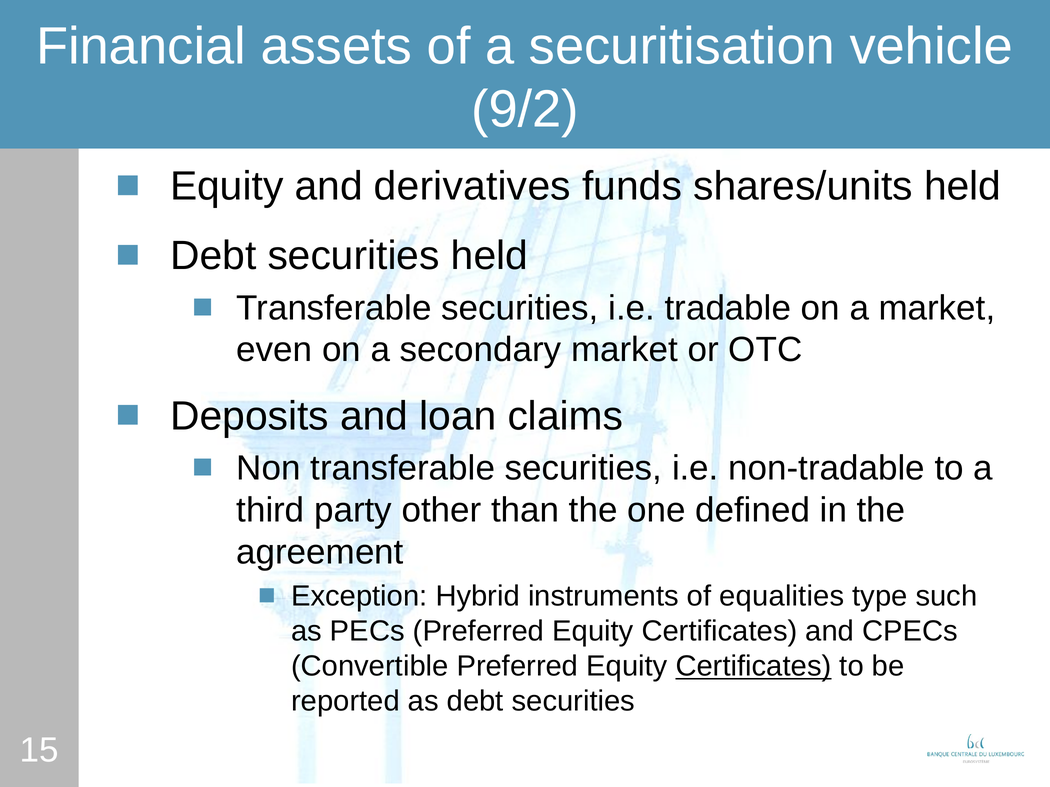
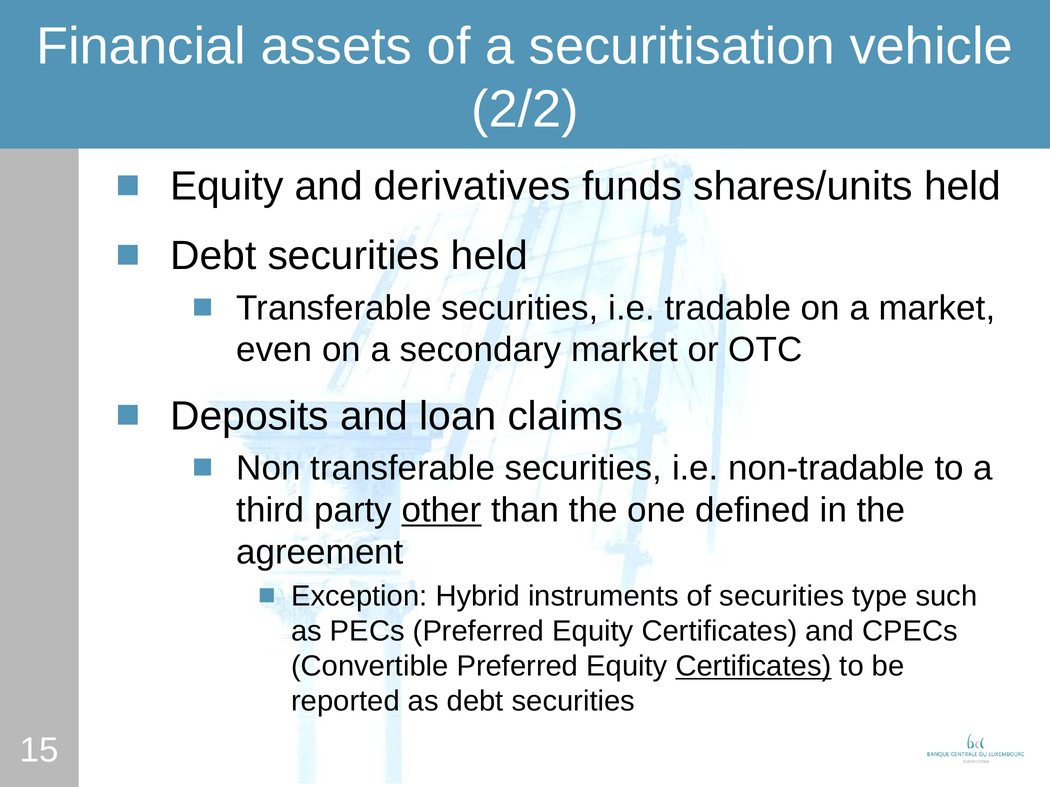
9/2: 9/2 -> 2/2 (525, 110)
other underline: none -> present (442, 511)
of equalities: equalities -> securities (782, 597)
